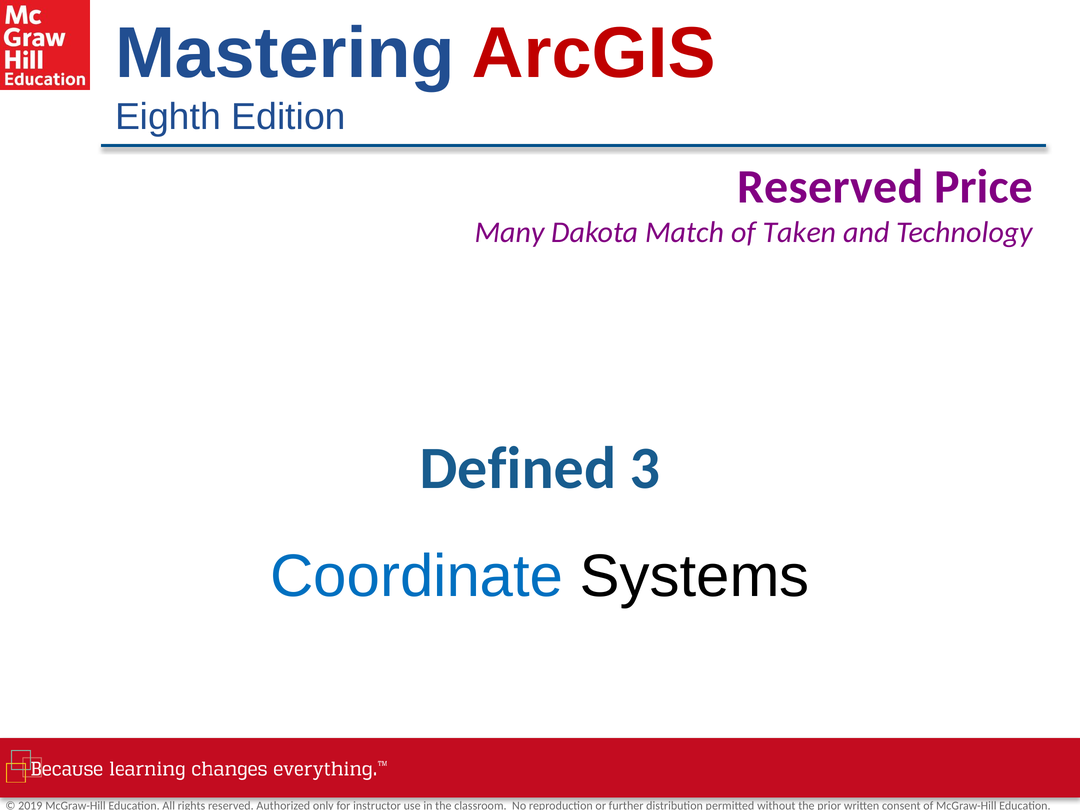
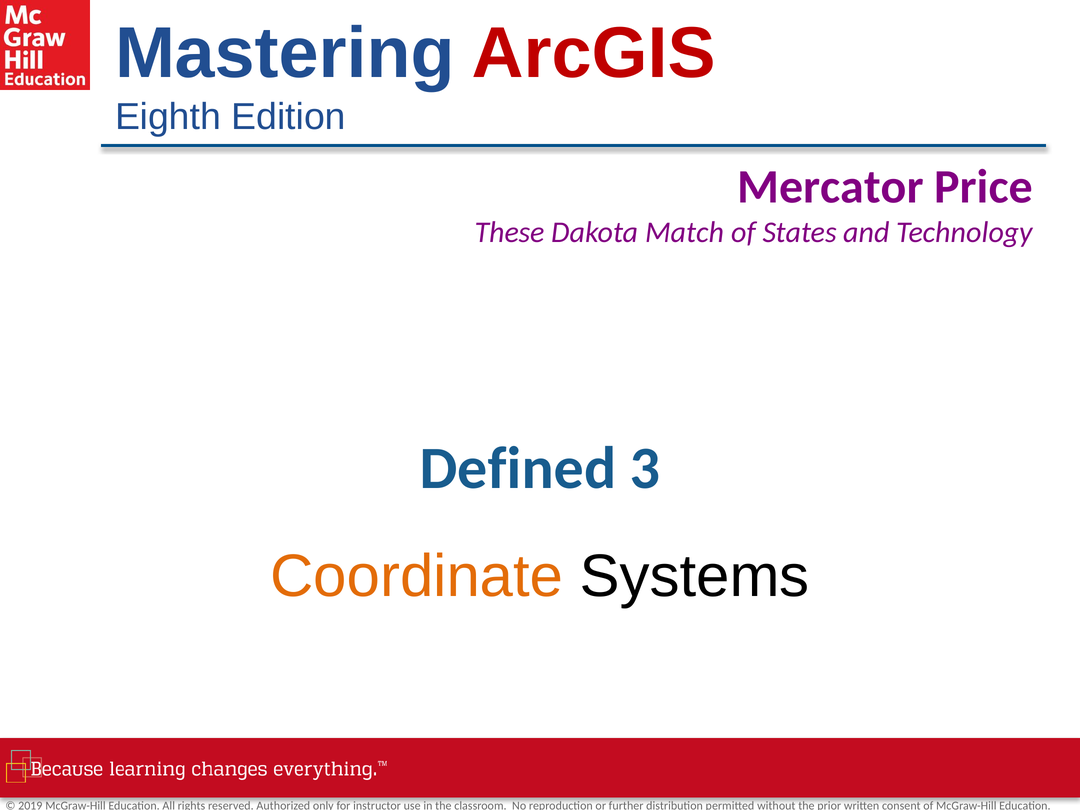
Reserved: Reserved -> Mercator (830, 187)
Many: Many -> These (510, 232)
Taken: Taken -> States (800, 232)
Coordinate colour: blue -> orange (417, 576)
